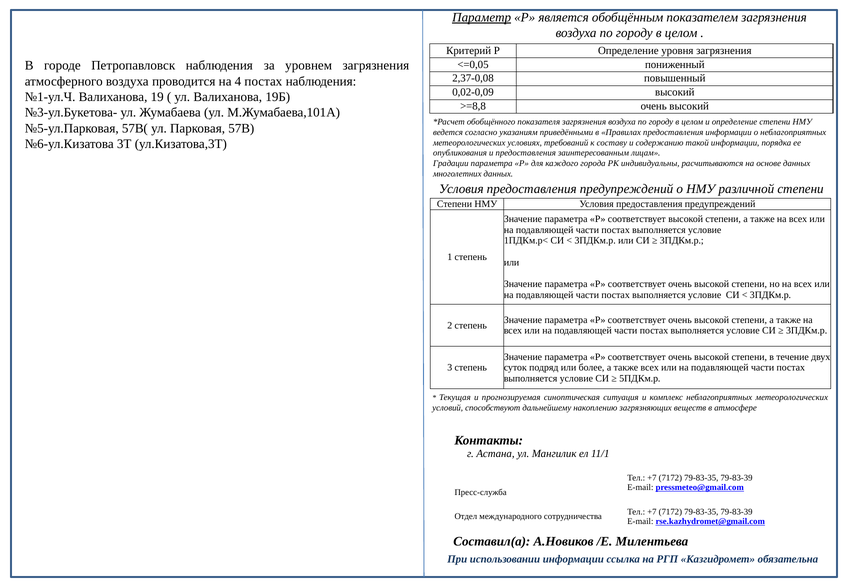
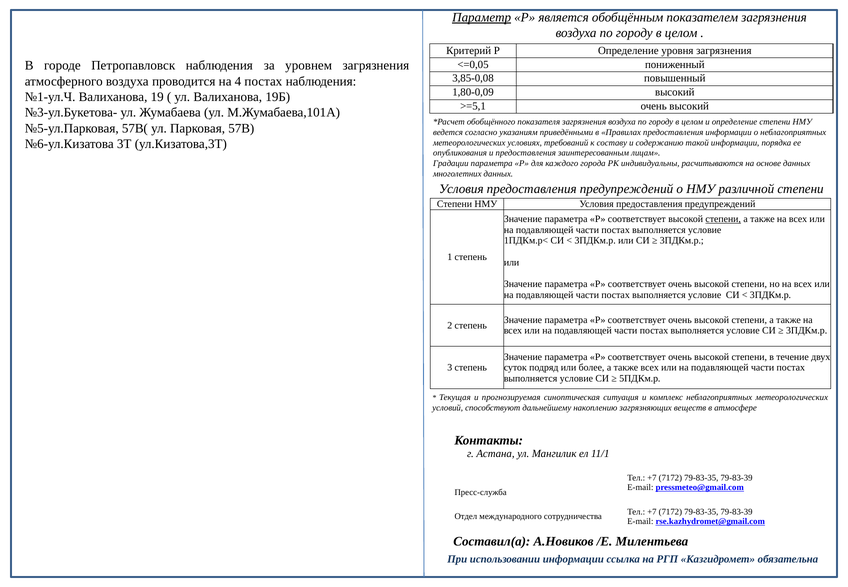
2,37-0,08: 2,37-0,08 -> 3,85-0,08 (473, 78)
0,02-0,09: 0,02-0,09 -> 1,80-0,09 (473, 92)
>=8,8: >=8,8 -> >=5,1 (473, 106)
степени underline: none -> present (723, 219)
